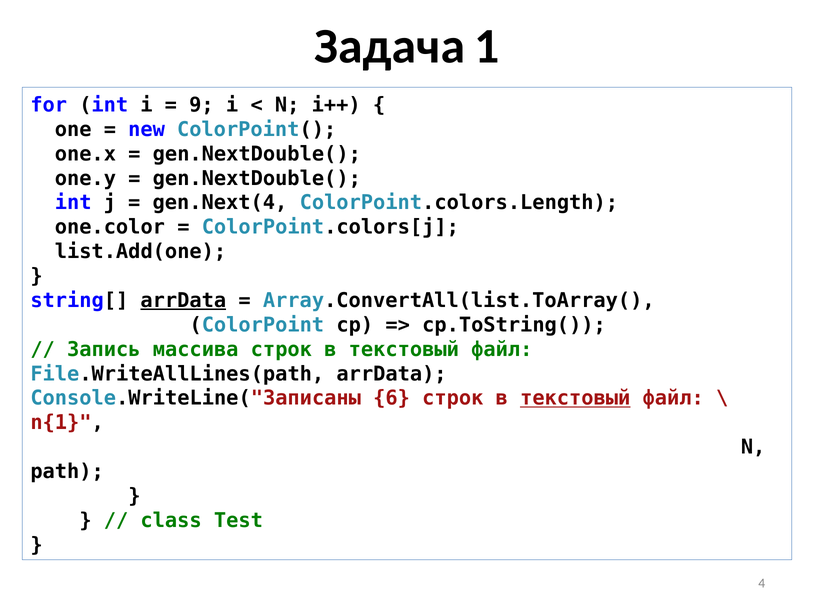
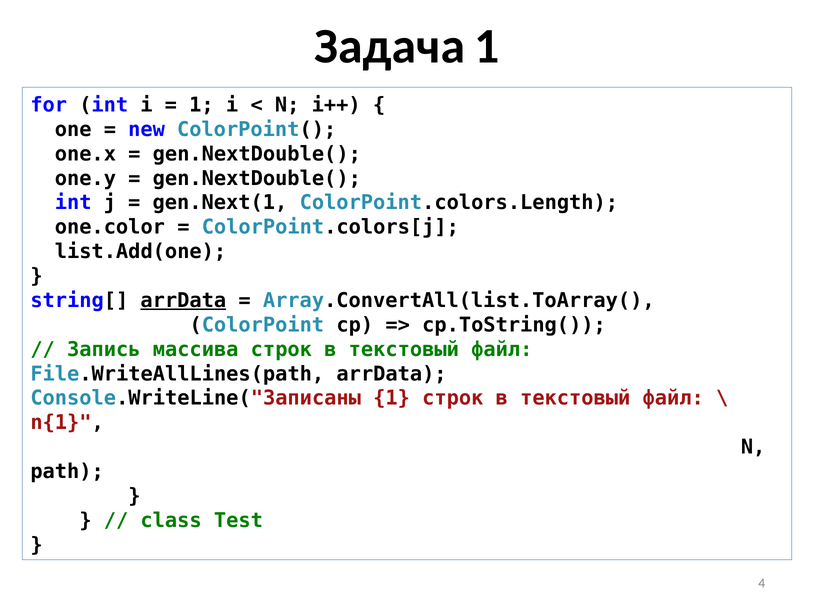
9: 9 -> 1 (201, 105)
gen.Next(4: gen.Next(4 -> gen.Next(1 (220, 203)
Console.WriteLine("Записаны 6: 6 -> 1 (392, 398)
текстовый underline: present -> none (575, 398)
